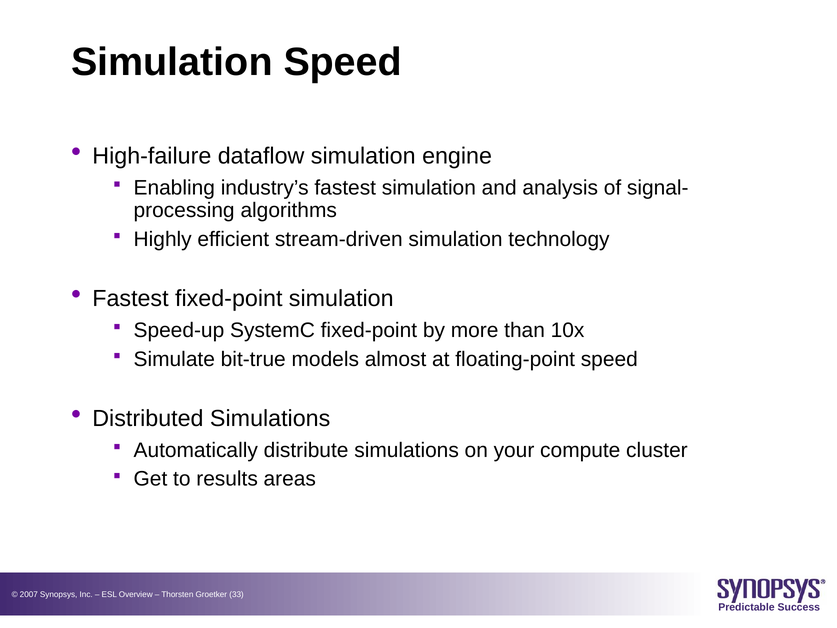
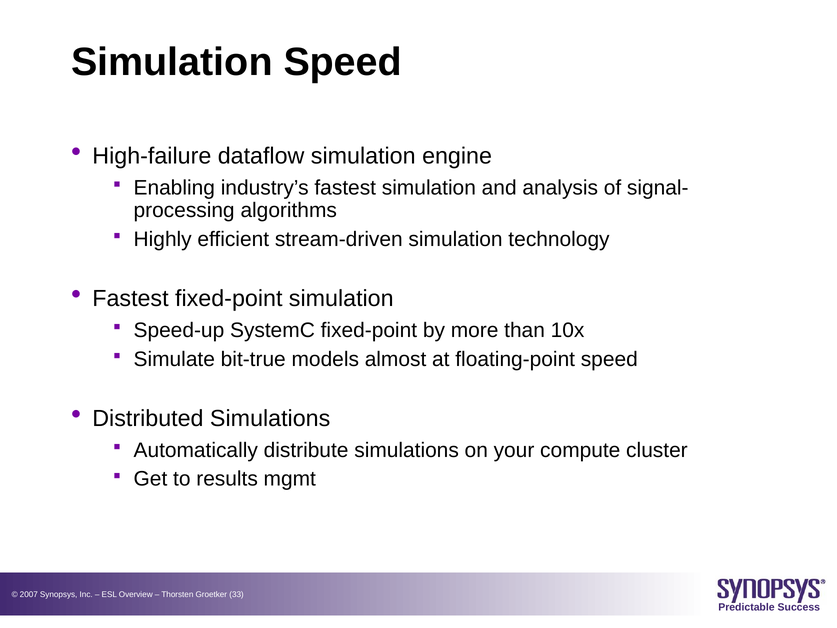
areas: areas -> mgmt (290, 479)
